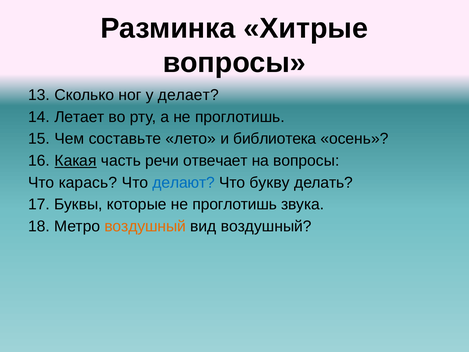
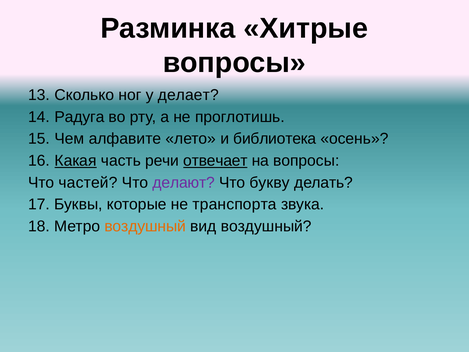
Летает: Летает -> Радуга (79, 117)
составьте: составьте -> алфавите (125, 139)
отвечает underline: none -> present (215, 161)
карась: карась -> частей (88, 182)
делают colour: blue -> purple (184, 182)
которые не проглотишь: проглотишь -> транспорта (235, 204)
